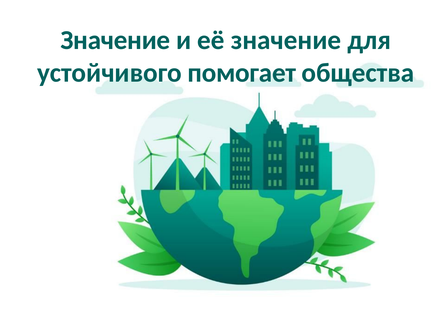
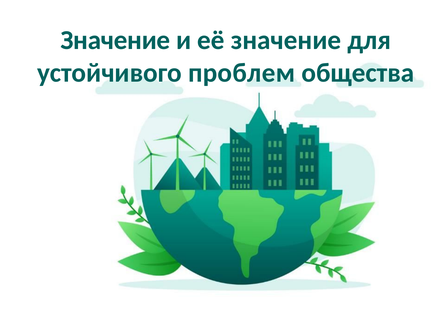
помогает: помогает -> проблем (242, 73)
